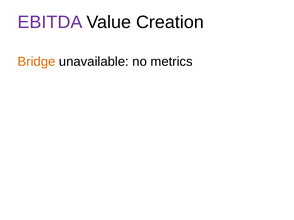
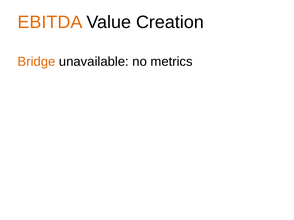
EBITDA colour: purple -> orange (50, 22)
